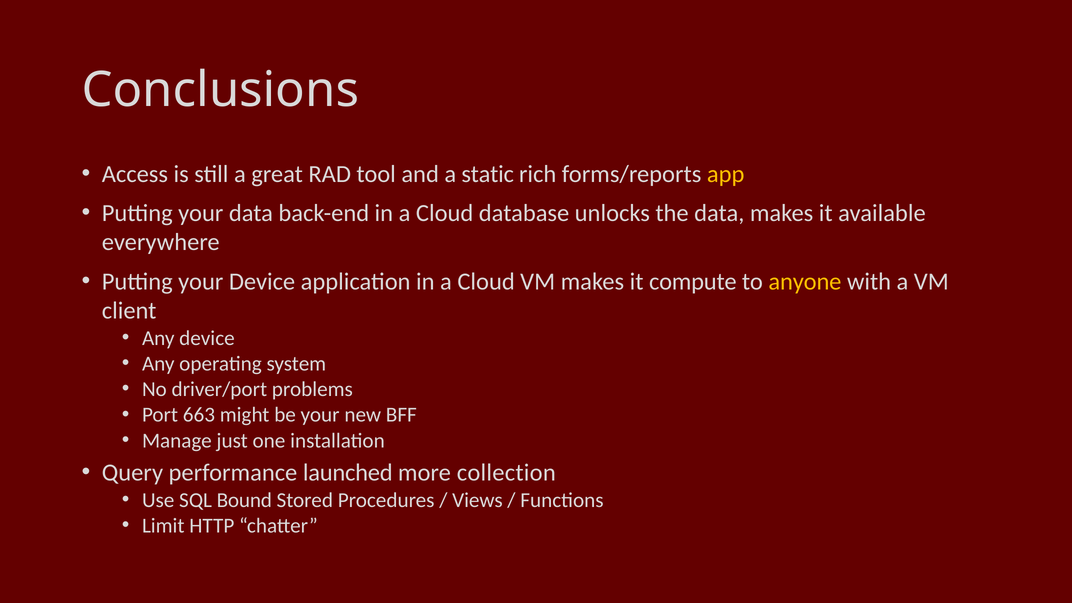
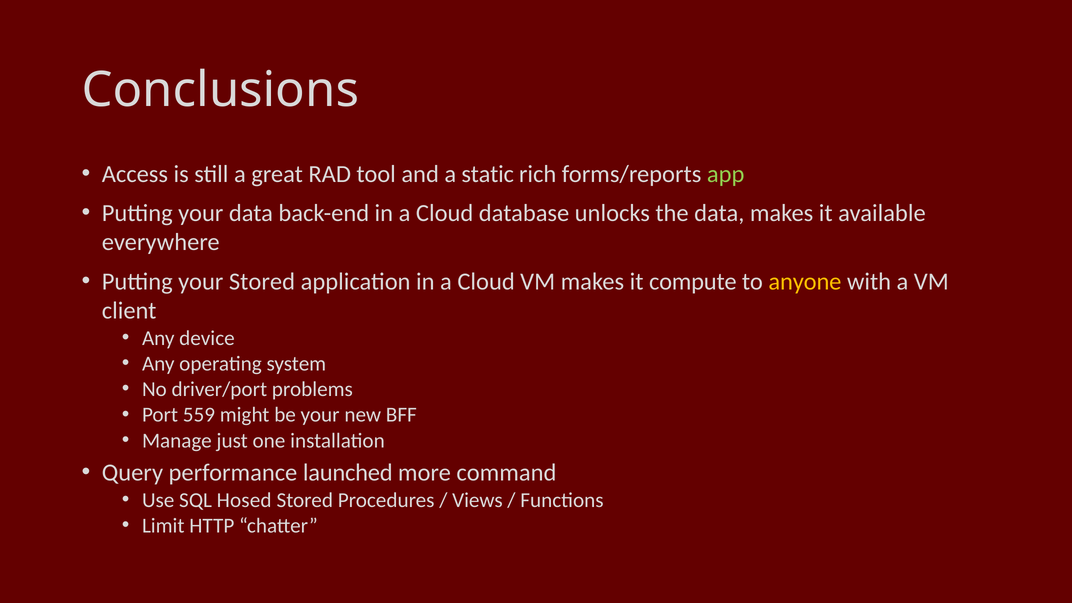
app colour: yellow -> light green (726, 174)
your Device: Device -> Stored (262, 281)
663: 663 -> 559 (199, 415)
collection: collection -> command (506, 473)
Bound: Bound -> Hosed (244, 500)
